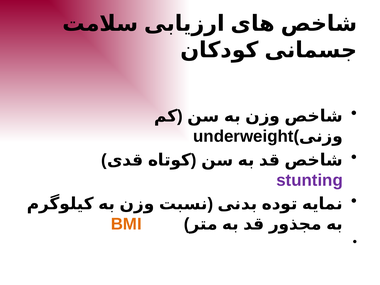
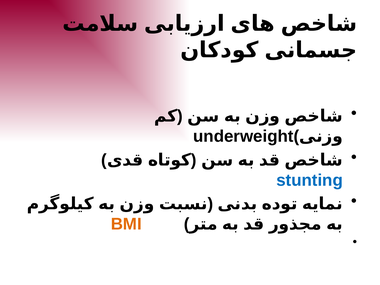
stunting colour: purple -> blue (310, 180)
